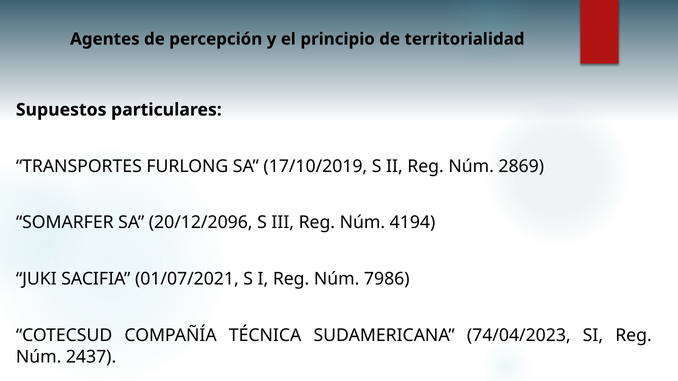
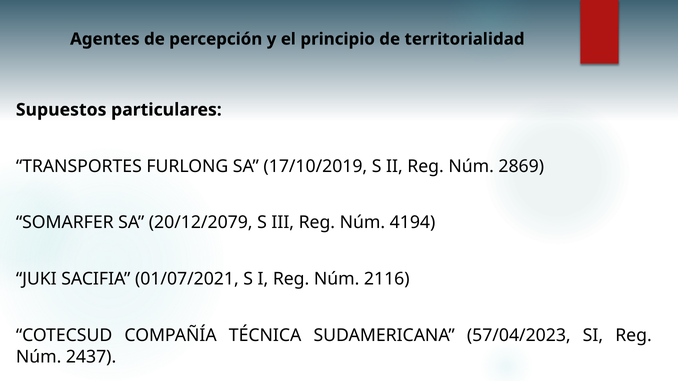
20/12/2096: 20/12/2096 -> 20/12/2079 (201, 223)
7986: 7986 -> 2116 (387, 279)
74/04/2023: 74/04/2023 -> 57/04/2023 (519, 336)
